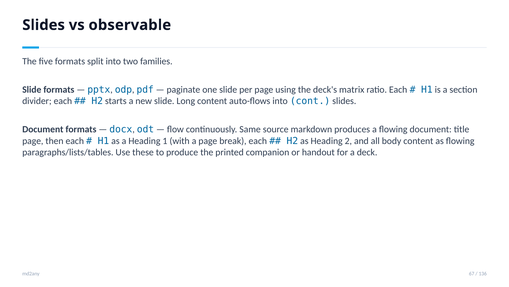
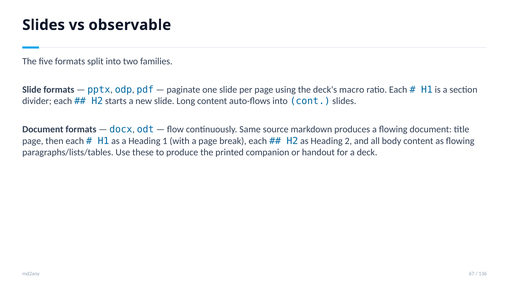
matrix: matrix -> macro (352, 89)
